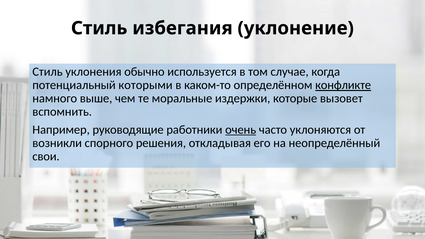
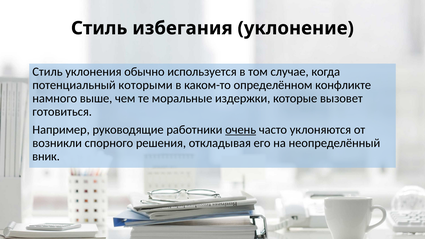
конфликте underline: present -> none (343, 85)
вспомнить: вспомнить -> готовиться (62, 112)
свои: свои -> вник (46, 156)
